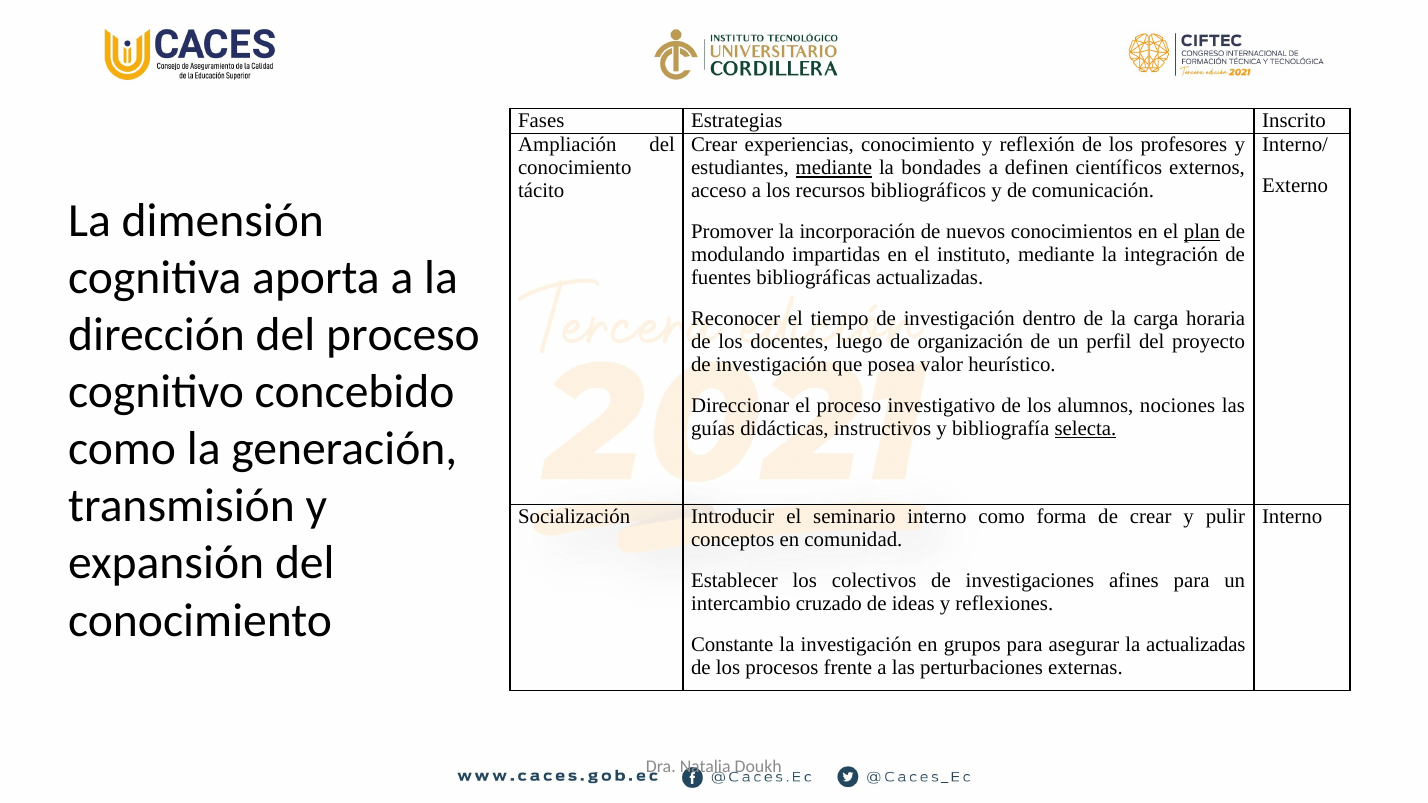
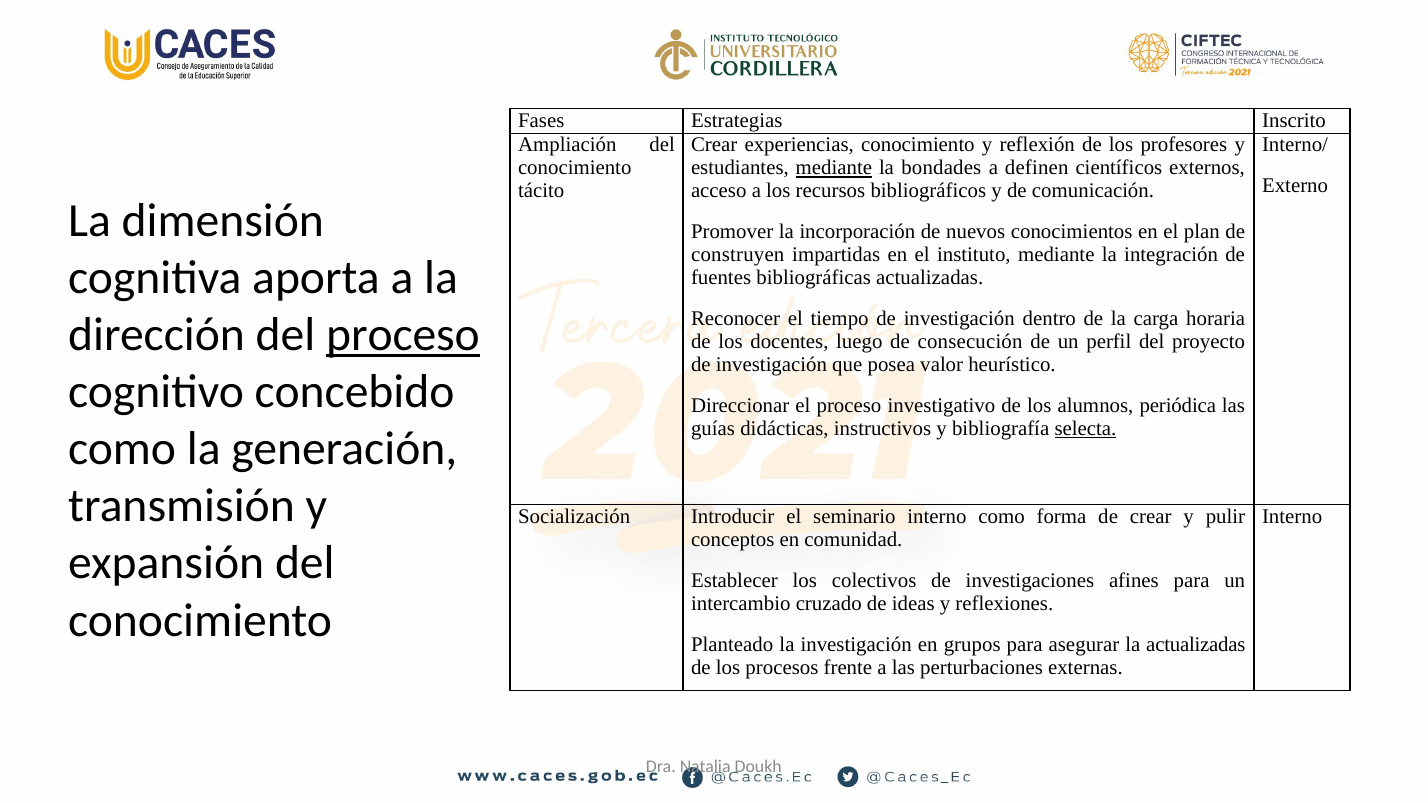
plan underline: present -> none (1202, 232)
modulando: modulando -> construyen (738, 255)
proceso underline: none -> present (403, 335)
organización: organización -> consecución (970, 342)
nociones: nociones -> periódica (1178, 406)
Constante: Constante -> Planteado (732, 644)
